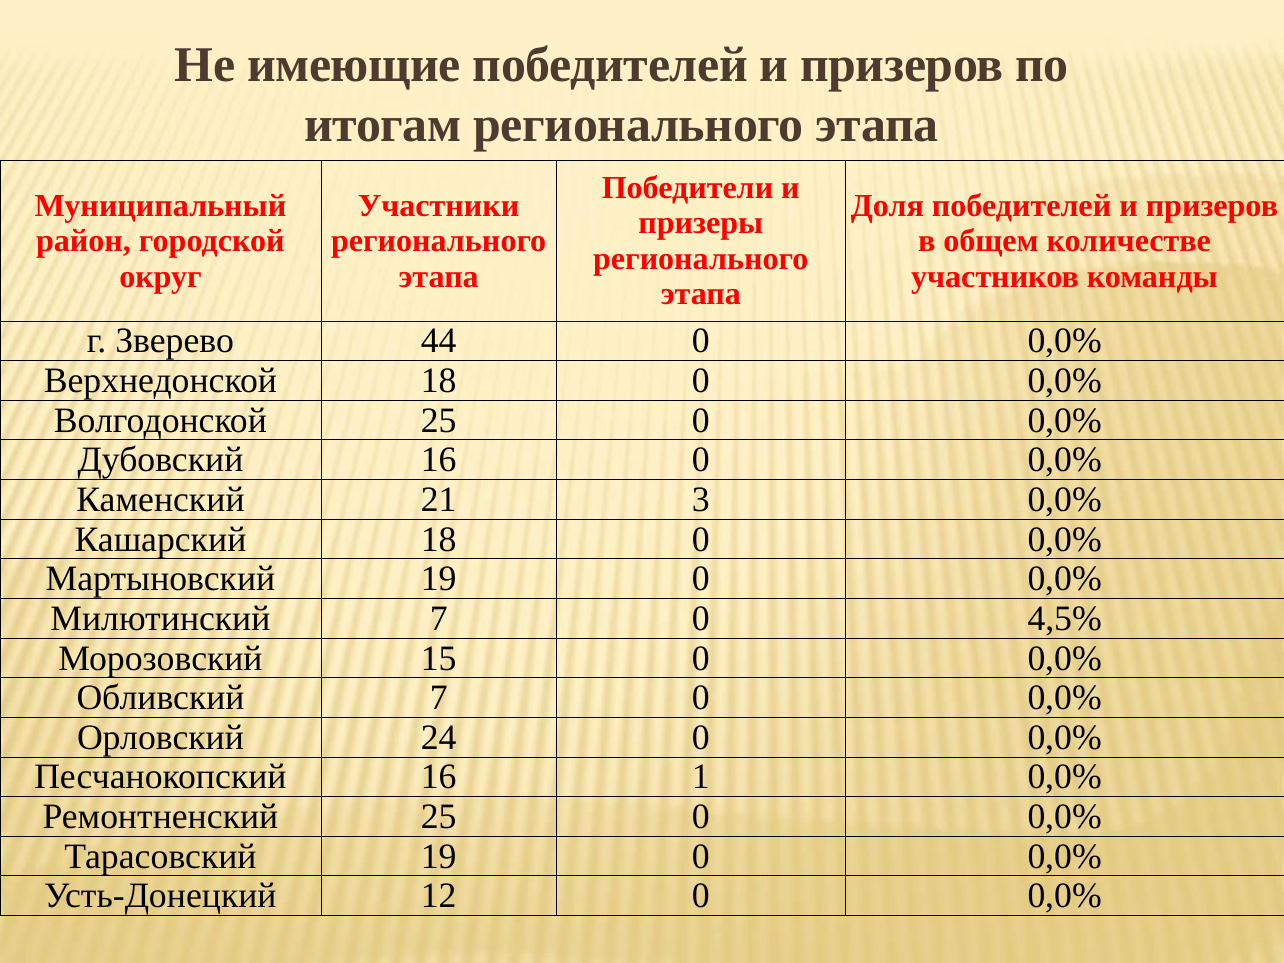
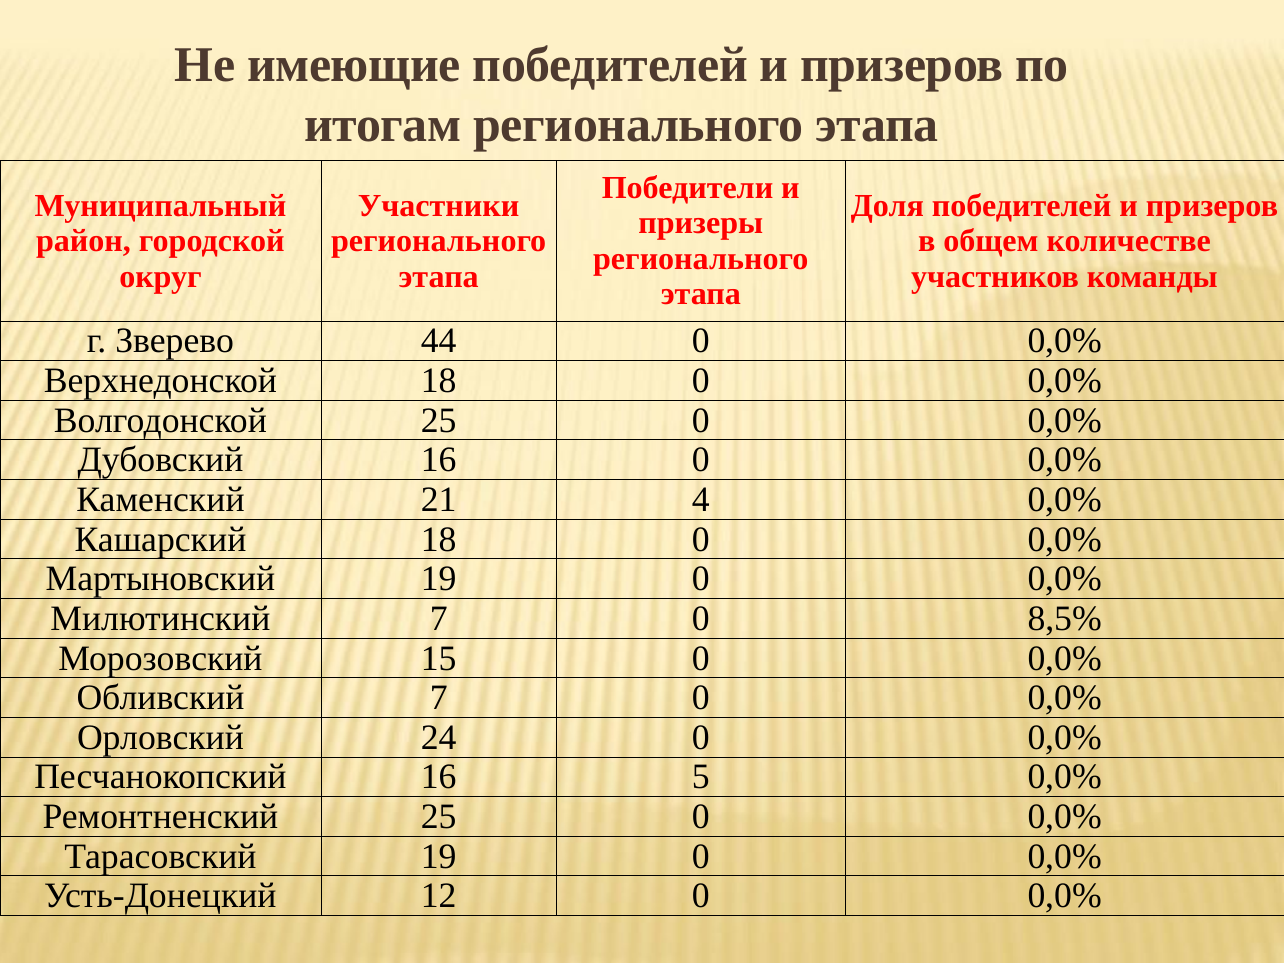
3: 3 -> 4 (701, 500)
4,5%: 4,5% -> 8,5% (1065, 619)
1: 1 -> 5 (701, 777)
